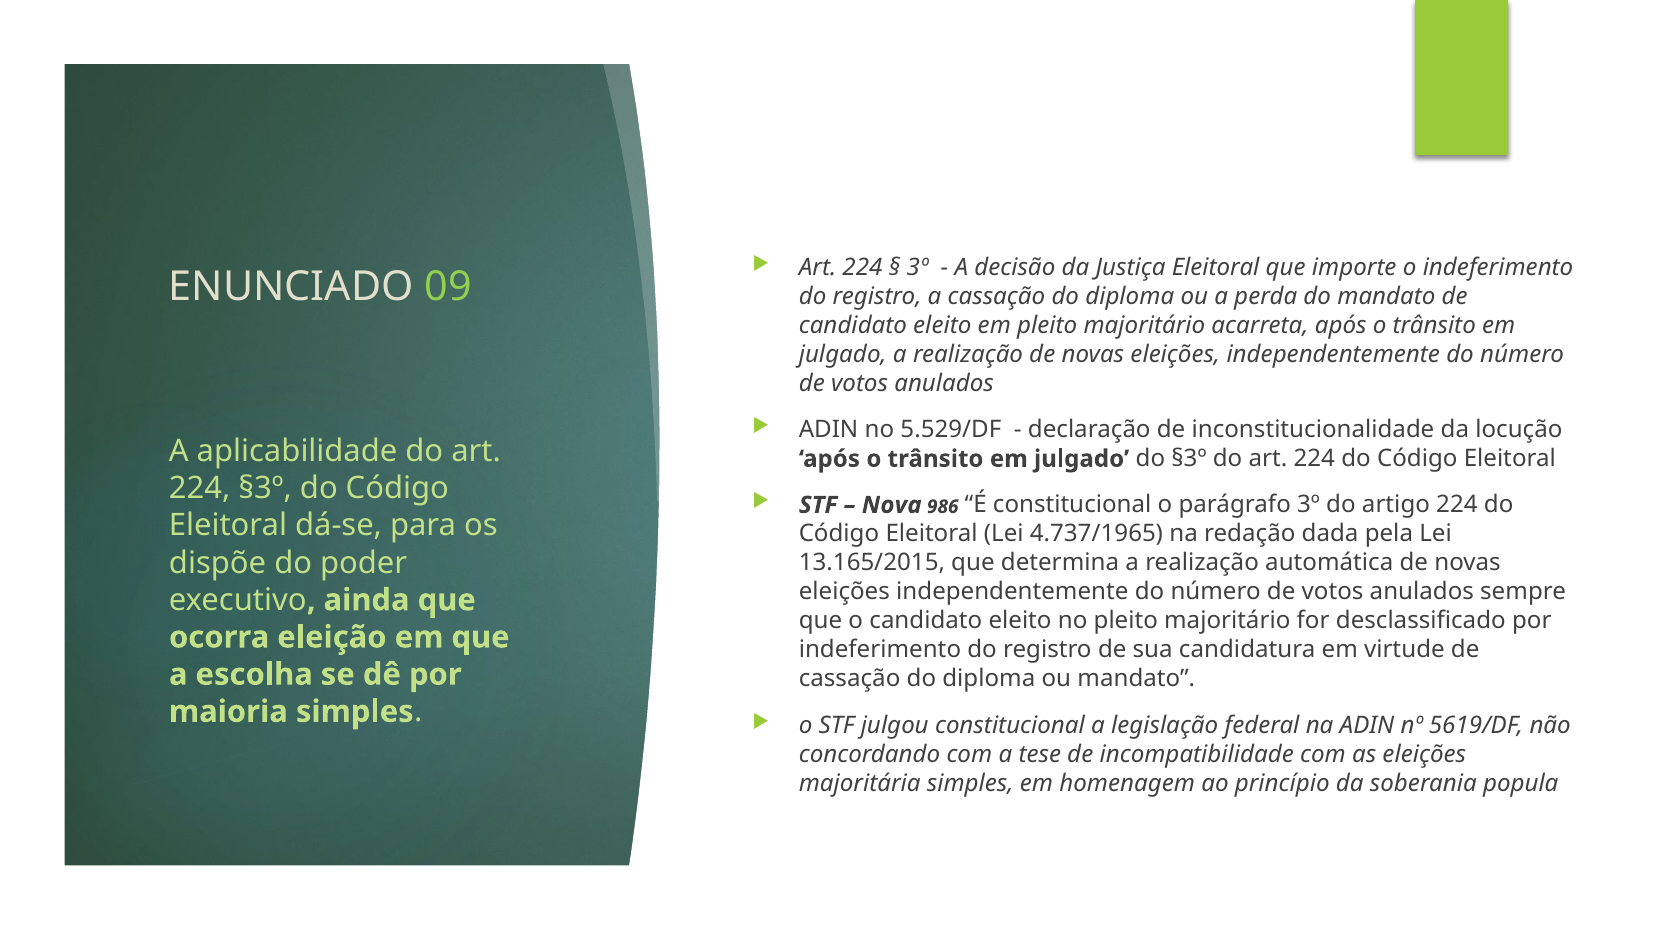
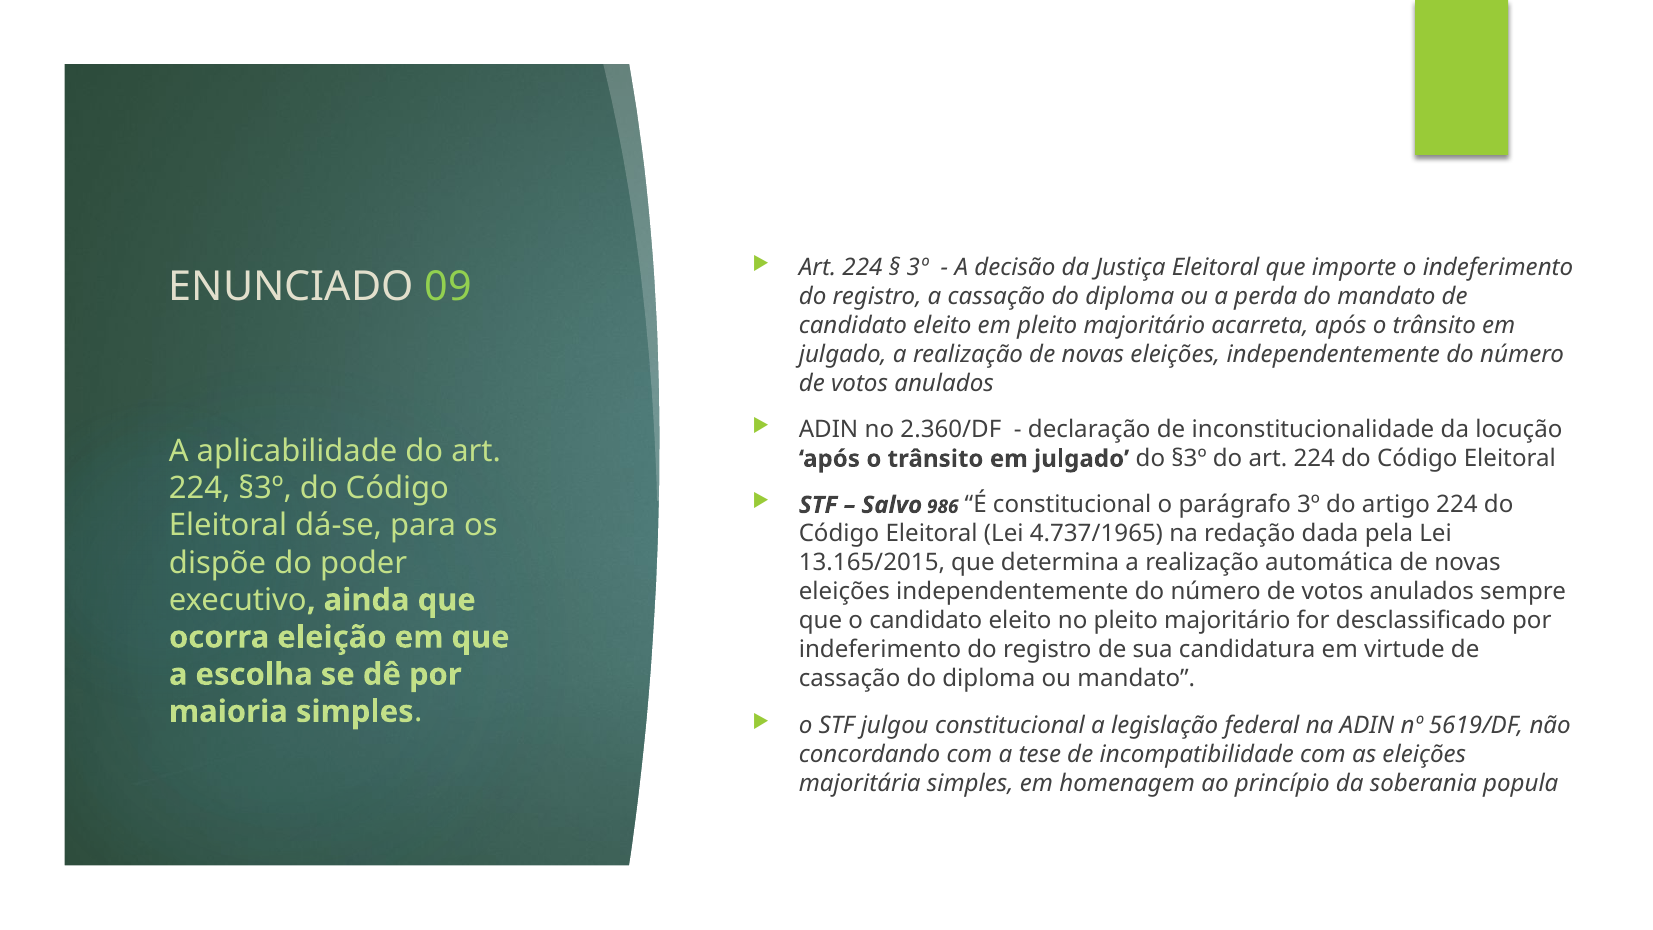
5.529/DF: 5.529/DF -> 2.360/DF (951, 430)
Nova: Nova -> Salvo (892, 505)
